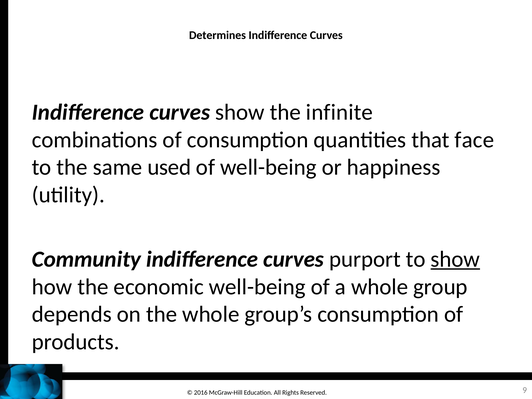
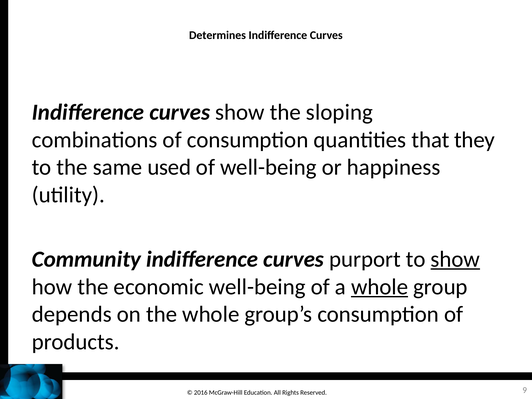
infinite: infinite -> sloping (339, 112)
face: face -> they (475, 140)
whole underline: none -> present (380, 287)
